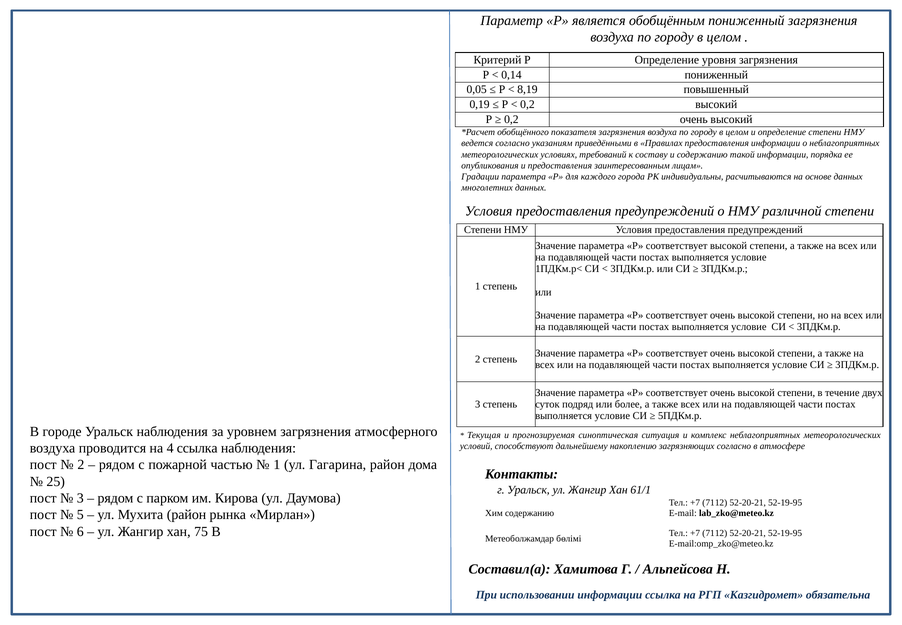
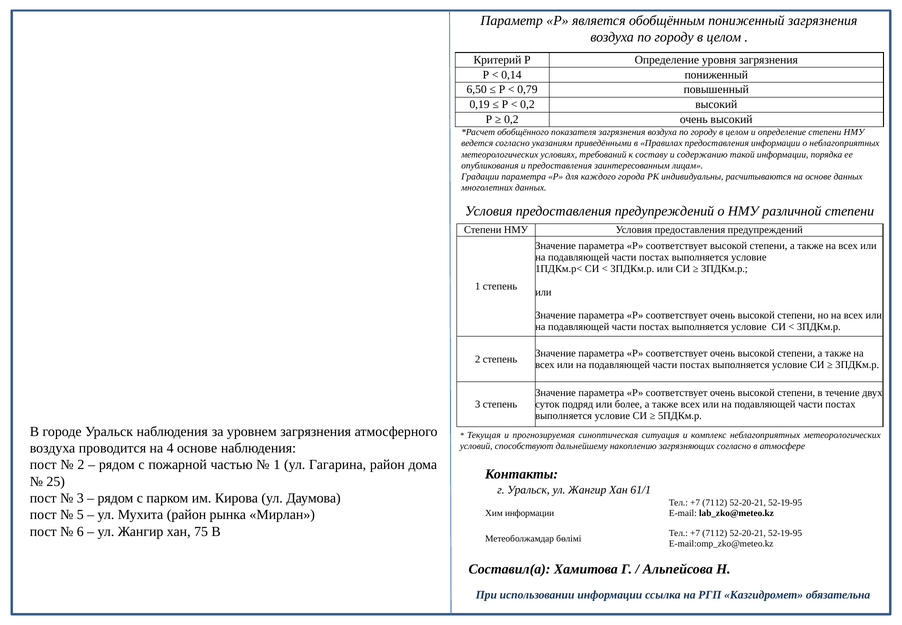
0,05: 0,05 -> 6,50 (477, 90)
8,19: 8,19 -> 0,79 (527, 90)
4 ссылка: ссылка -> основе (197, 448)
Хим содержанию: содержанию -> информации (530, 513)
